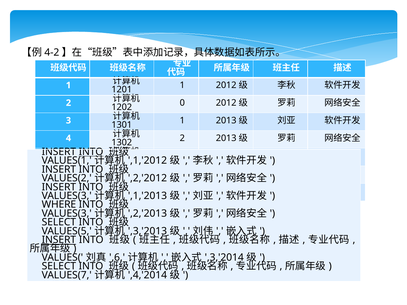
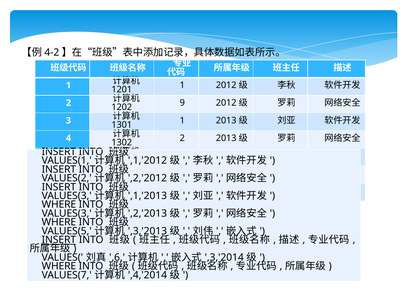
0: 0 -> 9 (182, 103)
INTO underline: present -> none (91, 152)
SELECT: SELECT -> WHERE (59, 222)
SELECT: SELECT -> WHERE (59, 266)
